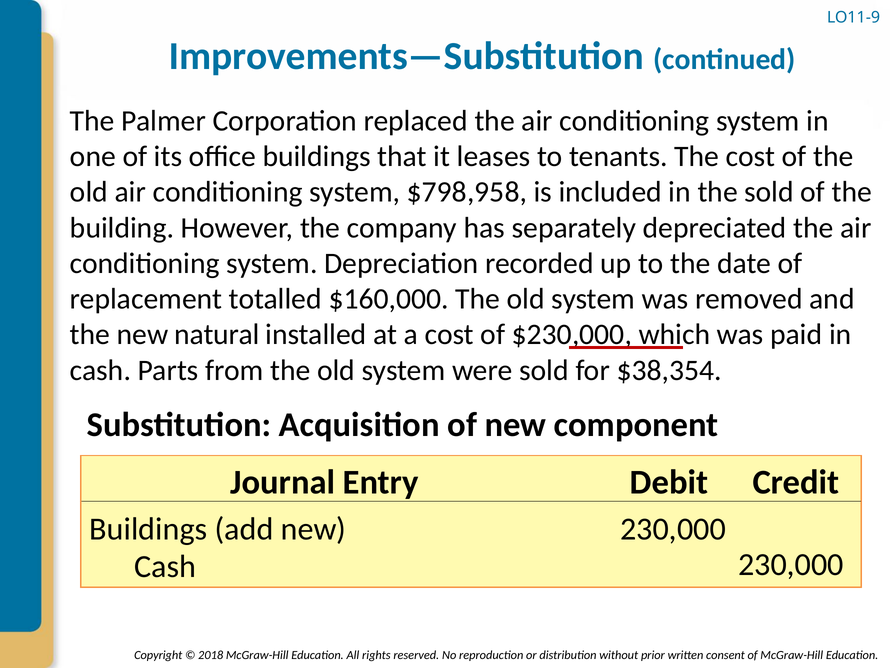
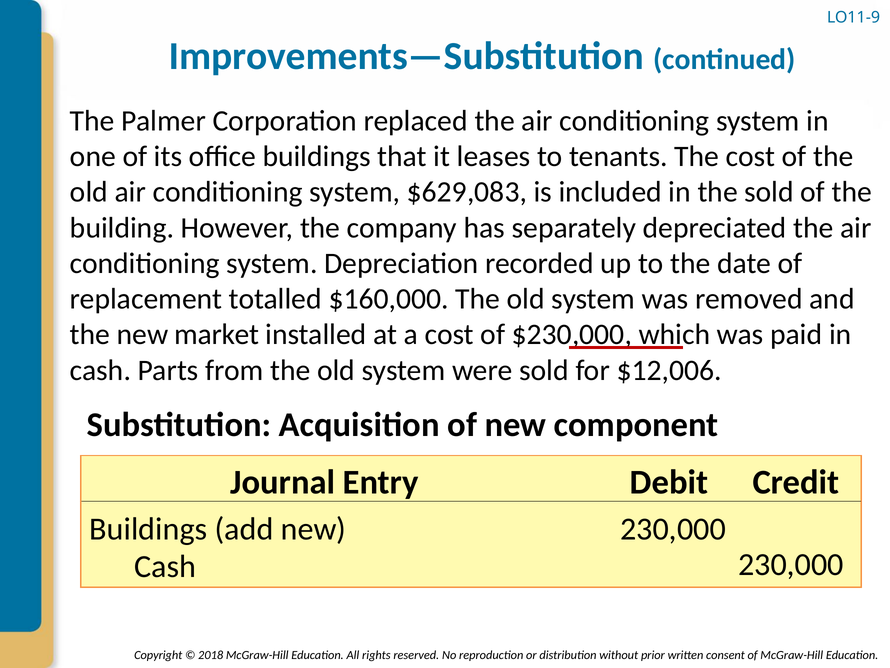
$798,958: $798,958 -> $629,083 (467, 192)
natural: natural -> market (217, 334)
$38,354: $38,354 -> $12,006 (669, 370)
